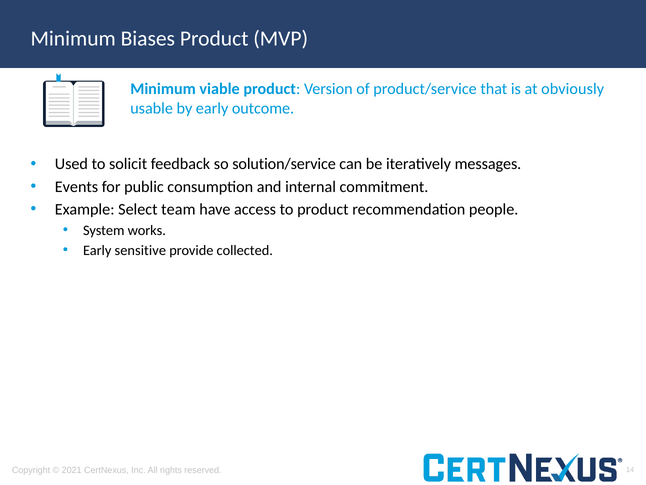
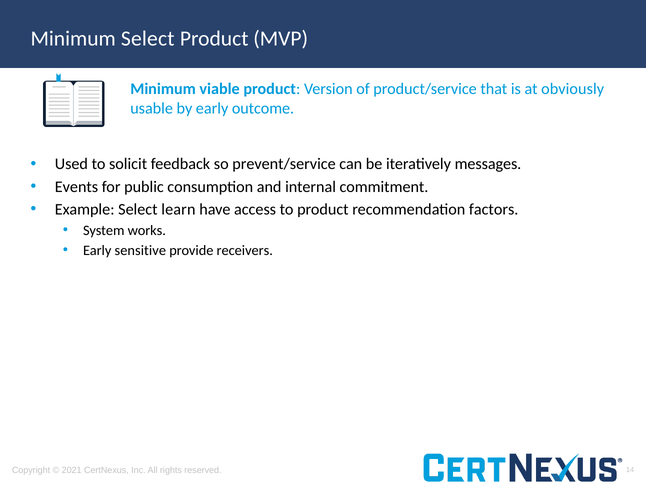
Minimum Biases: Biases -> Select (148, 38)
solution/service: solution/service -> prevent/service (284, 164)
team: team -> learn (178, 209)
people: people -> factors (494, 209)
collected: collected -> receivers (245, 250)
